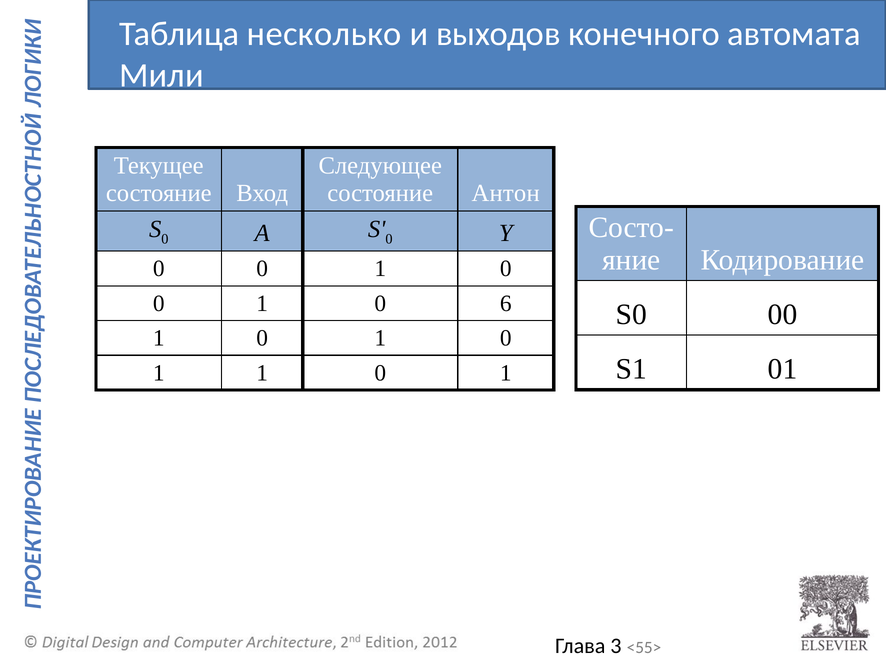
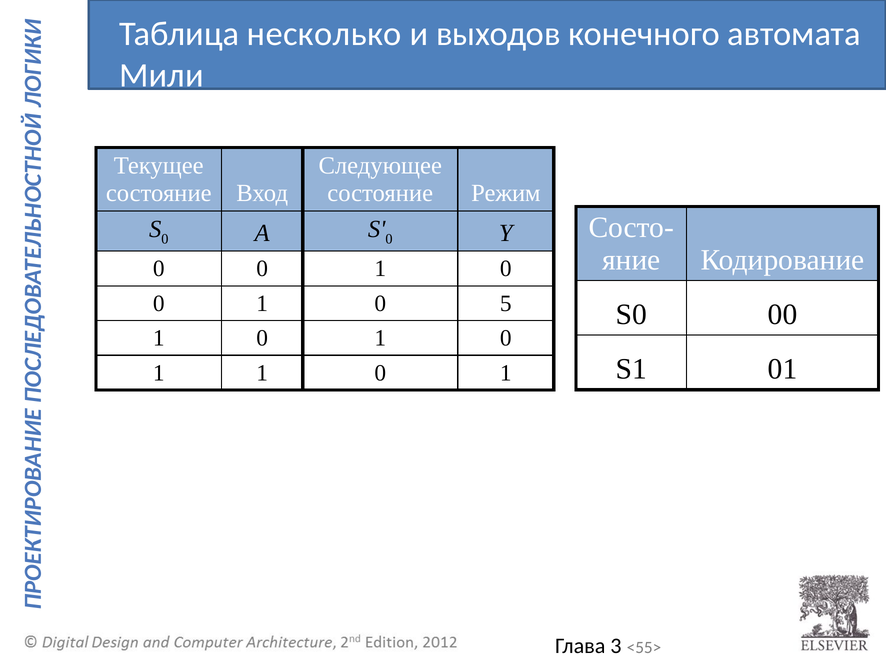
Антон: Антон -> Режим (506, 193)
6: 6 -> 5 (506, 304)
